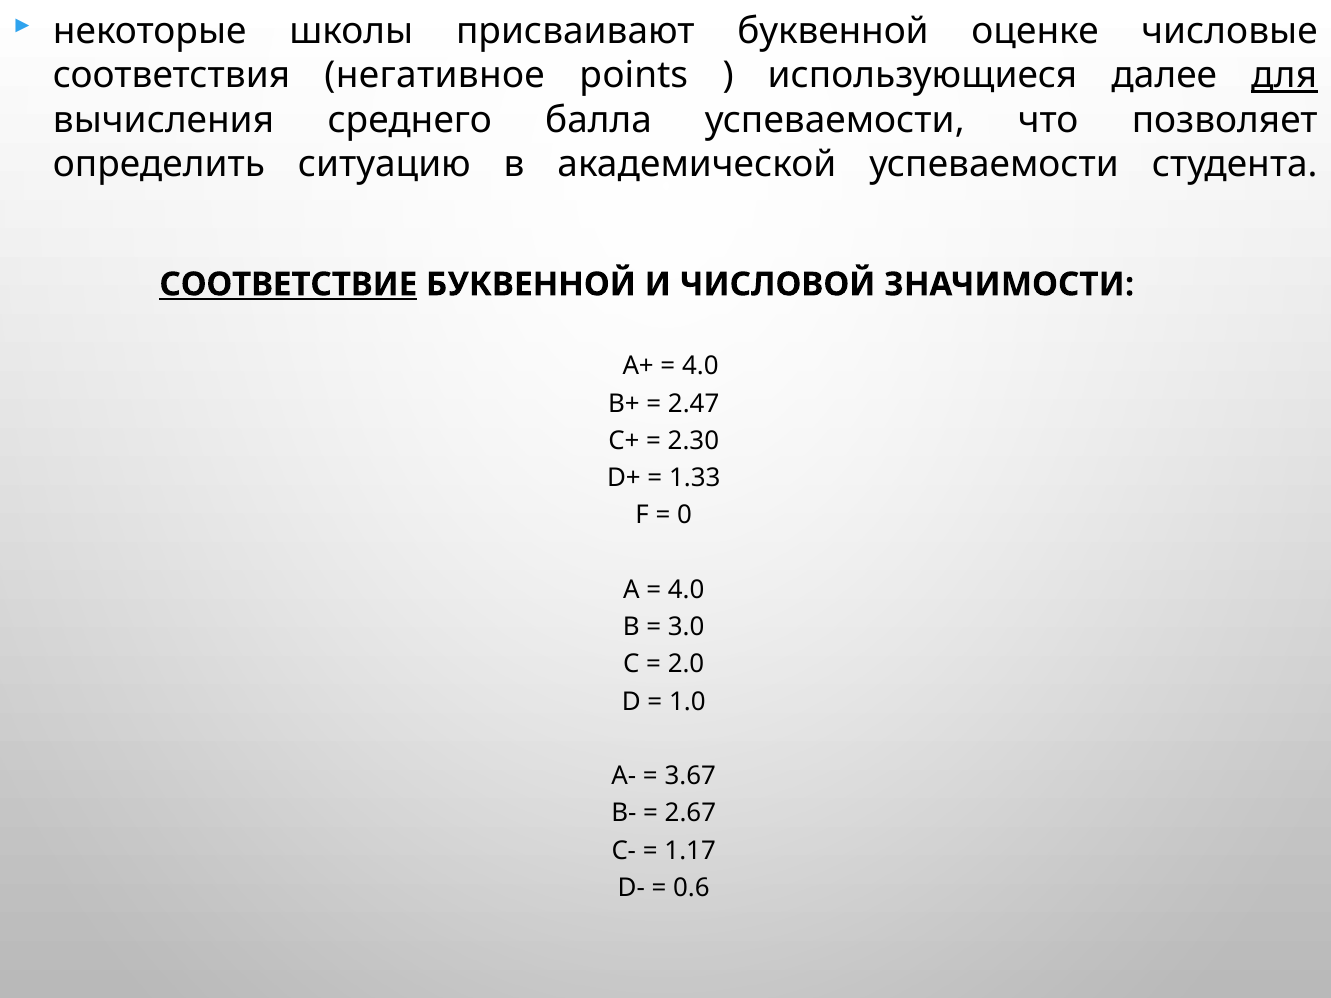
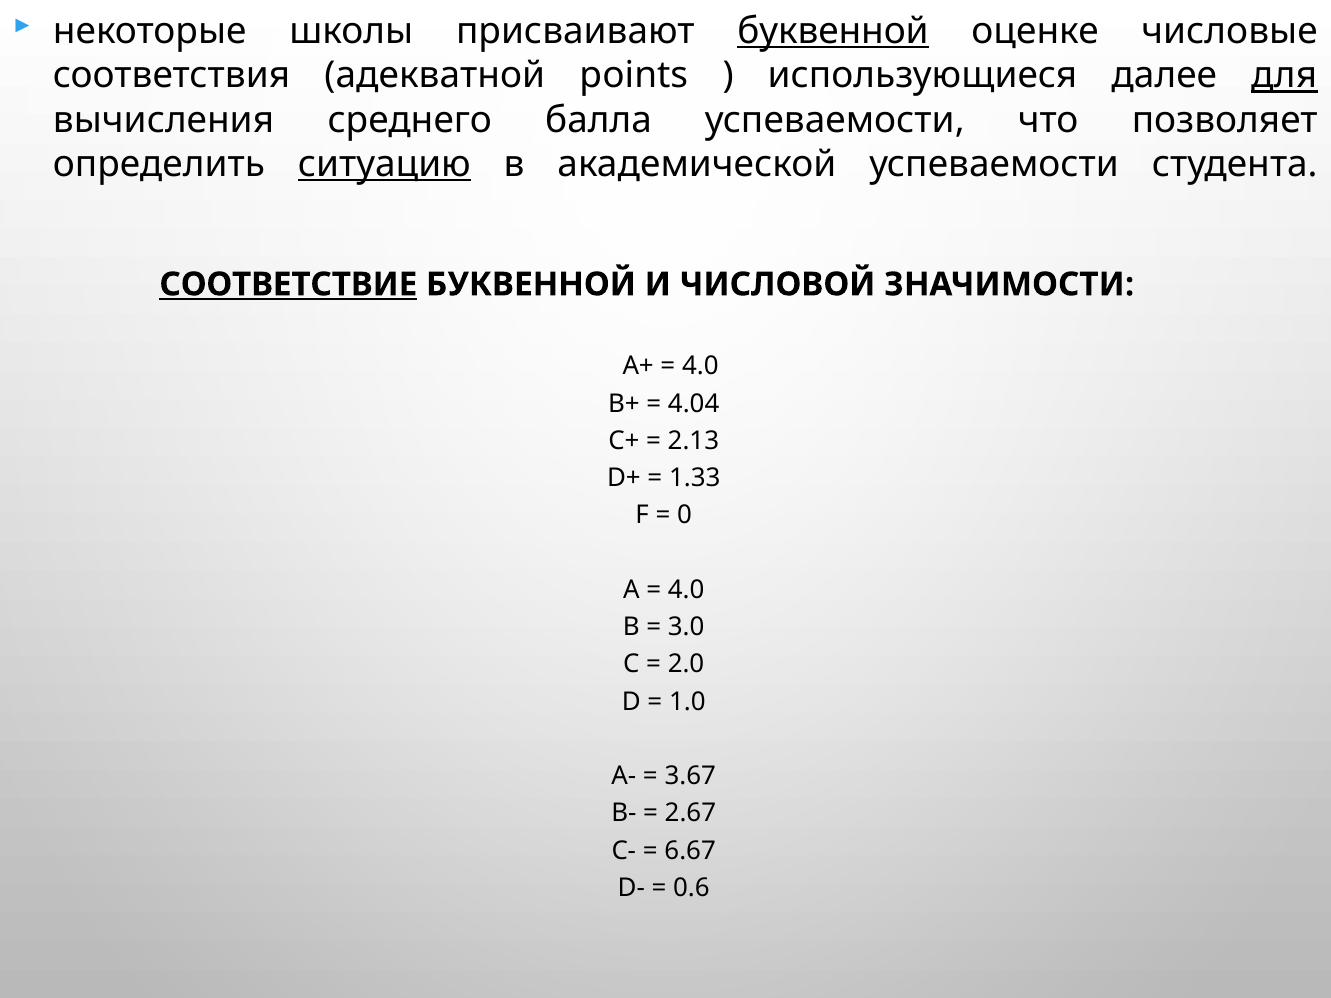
буквенной underline: none -> present (833, 31)
негативное: негативное -> адекватной (435, 76)
ситуацию underline: none -> present (384, 164)
2.47: 2.47 -> 4.04 (694, 404)
2.30: 2.30 -> 2.13 (693, 441)
1.17: 1.17 -> 6.67 (690, 851)
